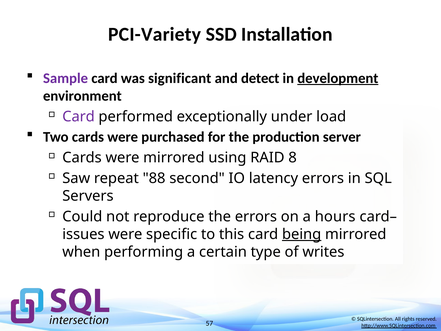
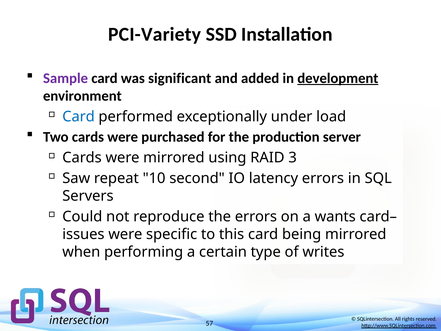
detect: detect -> added (260, 78)
Card colour: purple -> blue (79, 116)
8: 8 -> 3 (293, 158)
88: 88 -> 10 (154, 178)
hours: hours -> wants (335, 216)
being underline: present -> none (302, 234)
